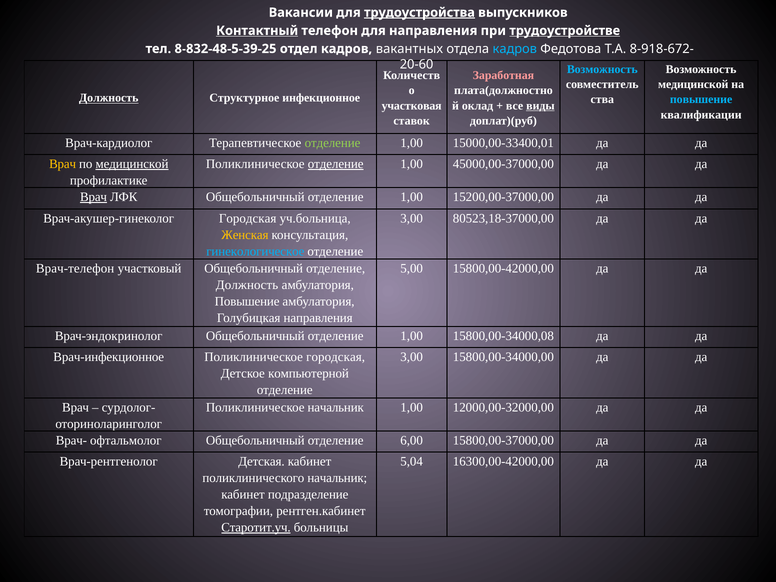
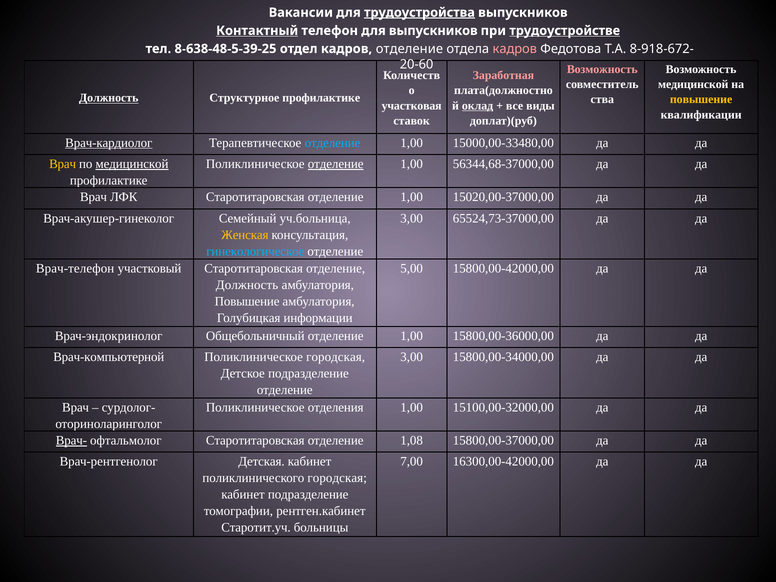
для направления: направления -> выпускников (433, 31)
8-832-48-5-39-25: 8-832-48-5-39-25 -> 8-638-48-5-39-25 (226, 49)
кадров вакантных: вакантных -> отделение (409, 49)
кадров colour: light blue -> pink (515, 49)
Возможность colour: light blue -> pink (602, 69)
Структурное инфекционное: инфекционное -> профилактике (321, 98)
повышение colour: light blue -> yellow (701, 100)
оклад underline: none -> present (478, 106)
виды underline: present -> none (540, 106)
Врач-кардиолог underline: none -> present (109, 143)
отделение colour: light green -> light blue (333, 143)
15000,00-33400,01: 15000,00-33400,01 -> 15000,00-33480,00 (503, 143)
45000,00-37000,00: 45000,00-37000,00 -> 56344,68-37000,00 (503, 164)
Врач underline: present -> none (94, 197)
ЛФК Общебольничный: Общебольничный -> Старотитаровская (255, 197)
15200,00-37000,00: 15200,00-37000,00 -> 15020,00-37000,00 (503, 197)
Врач-акушер-гинеколог Городская: Городская -> Семейный (248, 218)
80523,18-37000,00: 80523,18-37000,00 -> 65524,73-37000,00 (503, 218)
участковый Общебольничный: Общебольничный -> Старотитаровская (254, 268)
Голубицкая направления: направления -> информации (318, 318)
15800,00-34000,08: 15800,00-34000,08 -> 15800,00-36000,00 (503, 336)
Врач-инфекционное: Врач-инфекционное -> Врач-компьютерной (109, 357)
Детское компьютерной: компьютерной -> подразделение (308, 374)
Поликлиническое начальник: начальник -> отделения (336, 407)
12000,00-32000,00: 12000,00-32000,00 -> 15100,00-32000,00 (503, 407)
Врач- underline: none -> present (71, 440)
офтальмолог Общебольничный: Общебольничный -> Старотитаровская (255, 440)
6,00: 6,00 -> 1,08 (412, 440)
5,04: 5,04 -> 7,00 (412, 462)
поликлинического начальник: начальник -> городская (337, 478)
Старотит.уч underline: present -> none (256, 528)
